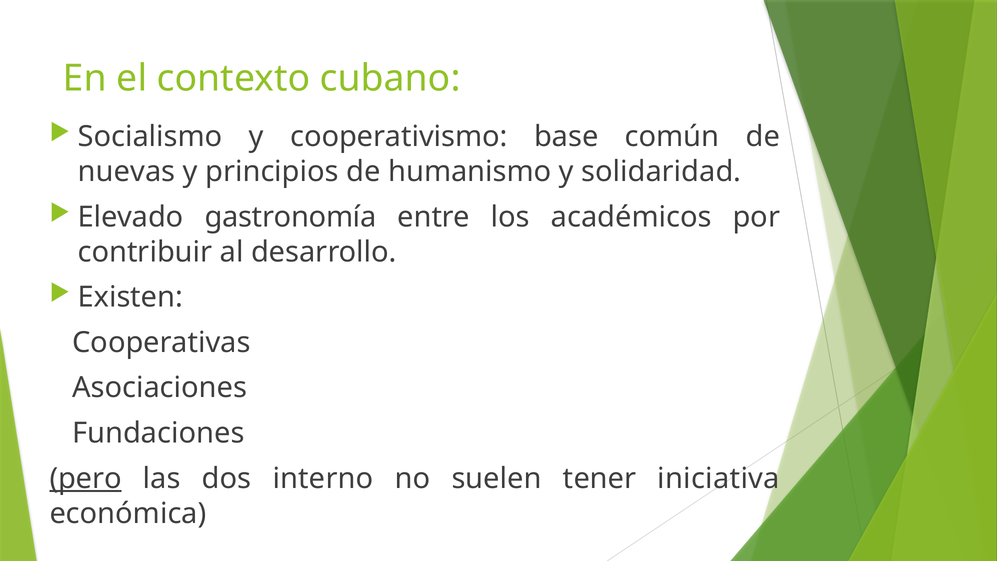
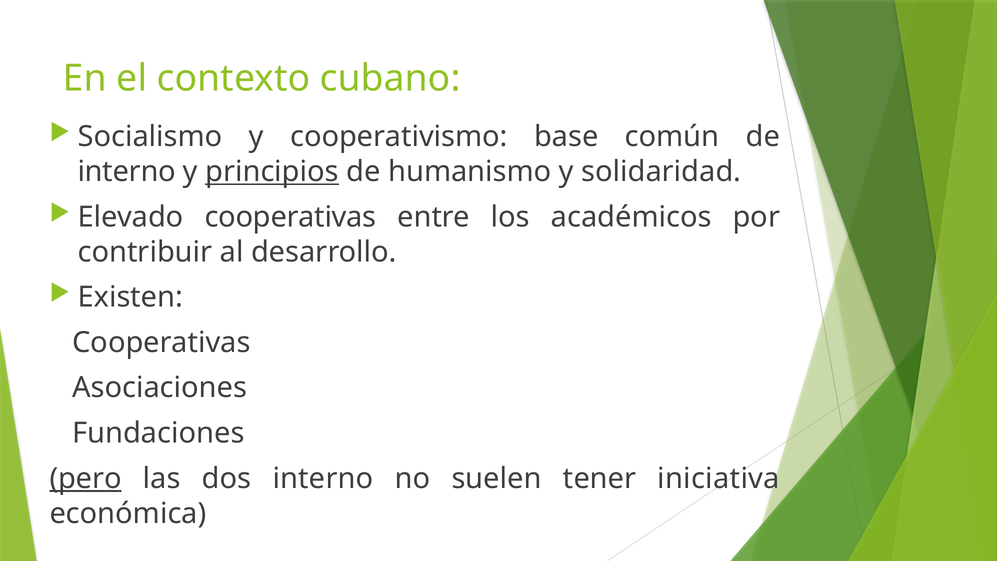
nuevas: nuevas -> interno (127, 172)
principios underline: none -> present (272, 172)
Elevado gastronomía: gastronomía -> cooperativas (290, 217)
